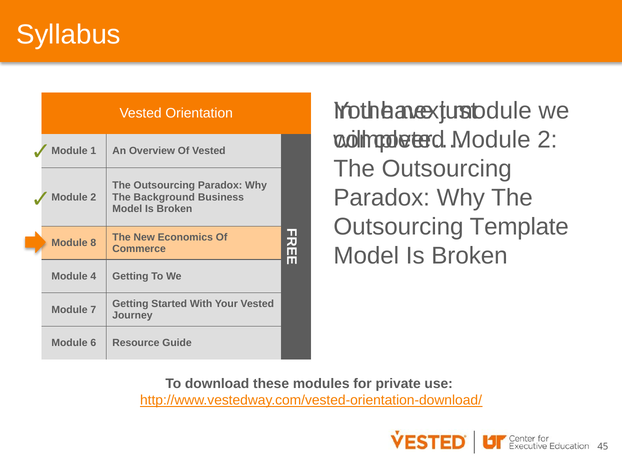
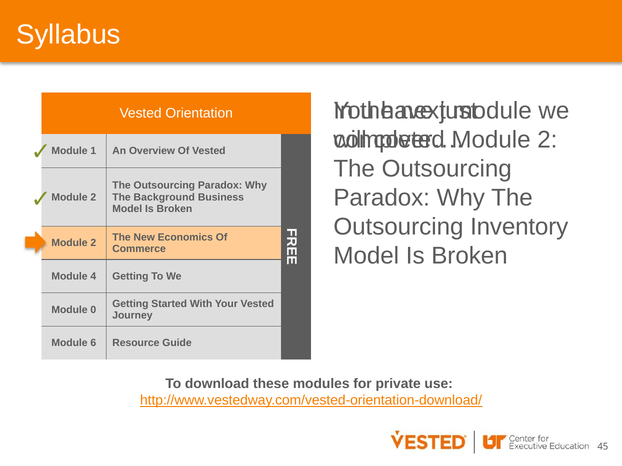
Template: Template -> Inventory (519, 227)
8: 8 -> 2 (93, 243)
7: 7 -> 0 (93, 310)
